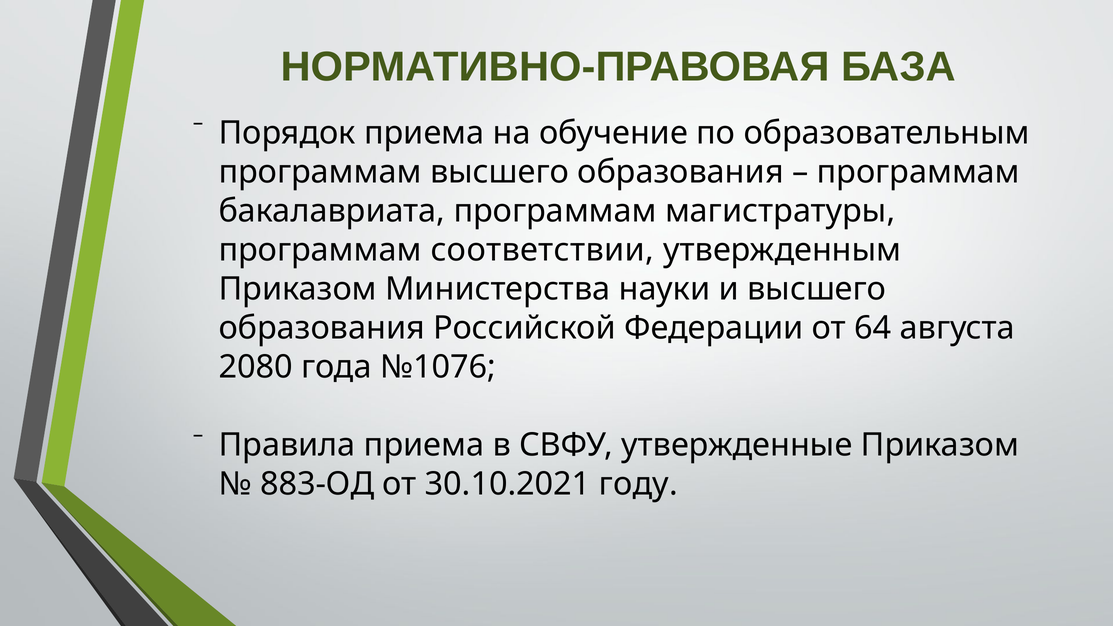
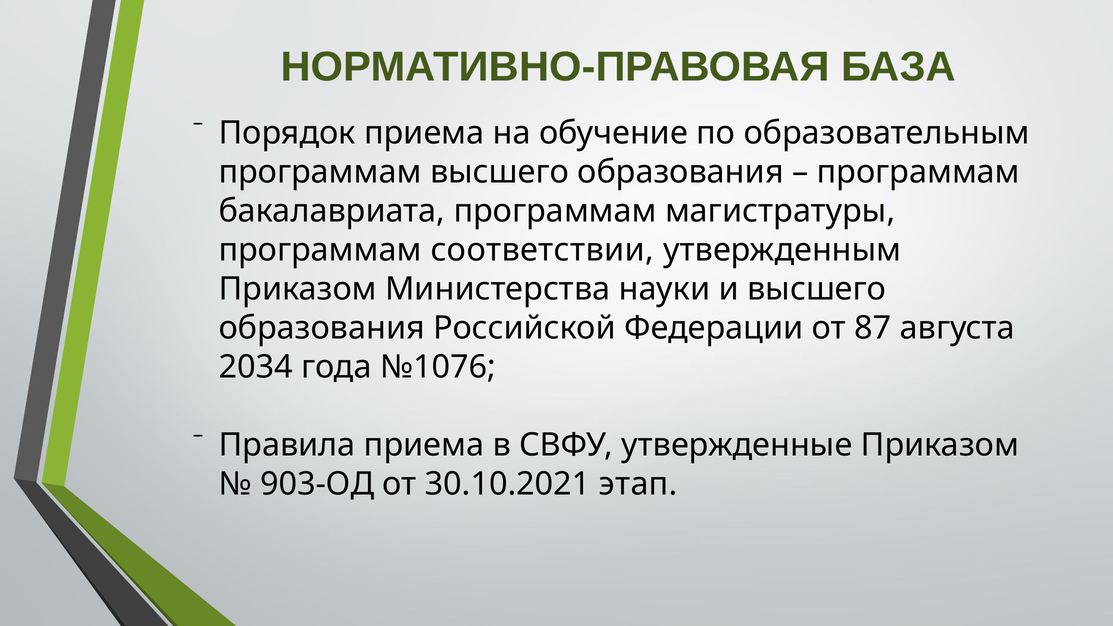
64: 64 -> 87 (873, 328)
2080: 2080 -> 2034 (256, 367)
883-ОД: 883-ОД -> 903-ОД (317, 484)
году: году -> этап (638, 484)
